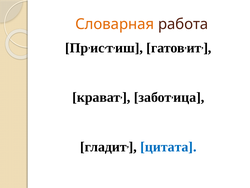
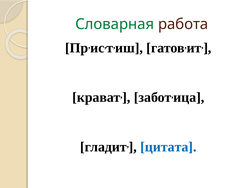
Словарная colour: orange -> green (115, 24)
